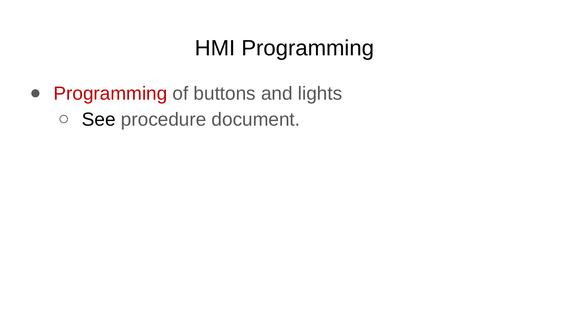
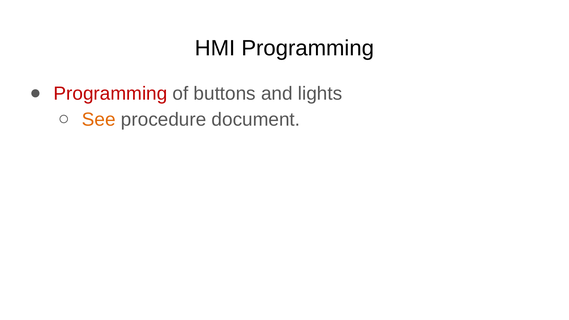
See colour: black -> orange (99, 120)
